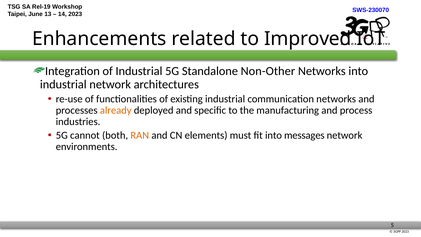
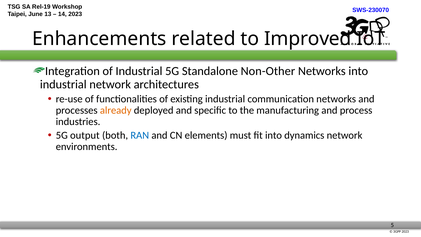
cannot: cannot -> output (85, 135)
RAN colour: orange -> blue (140, 135)
messages: messages -> dynamics (304, 135)
